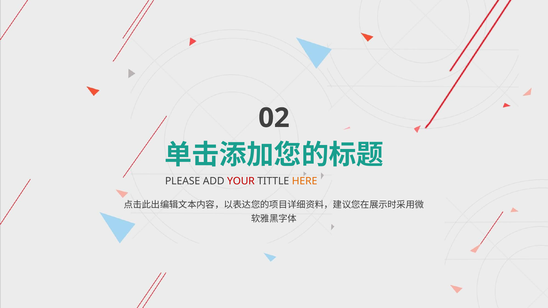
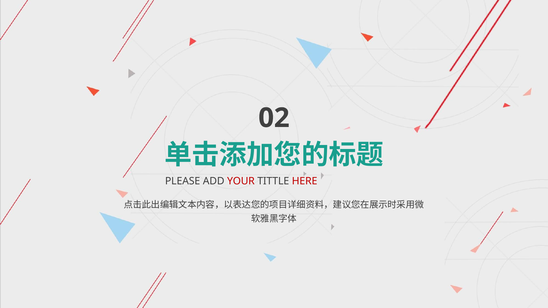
HERE colour: orange -> red (305, 181)
